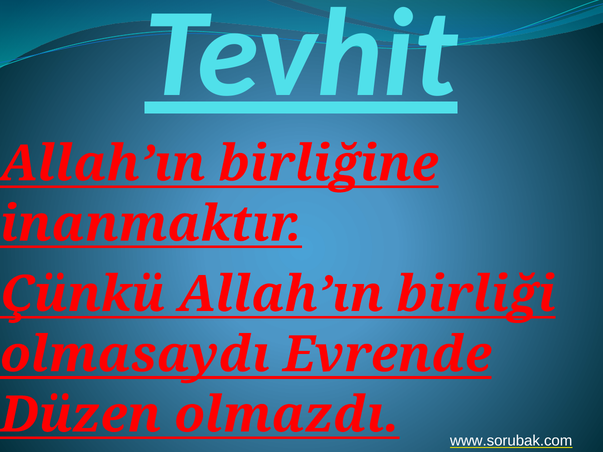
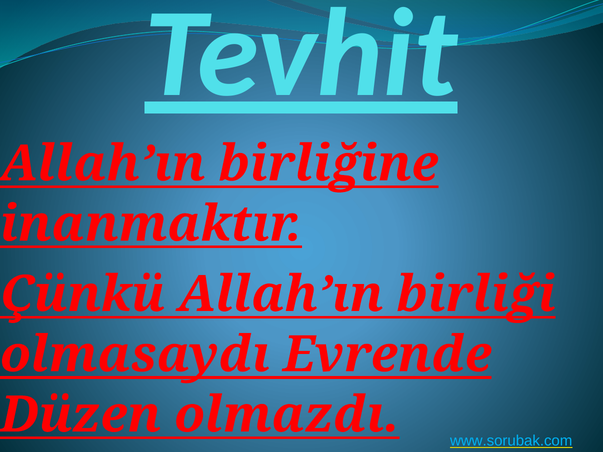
www.sorubak.com colour: white -> light blue (511, 441)
